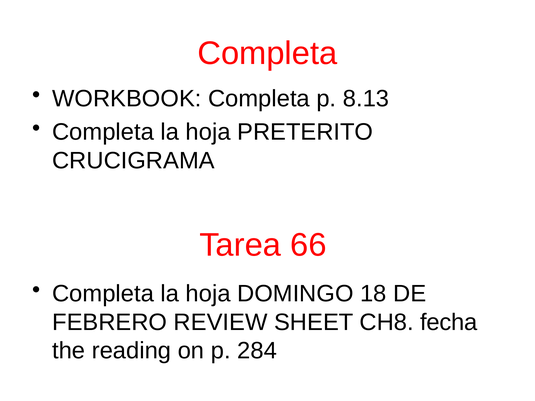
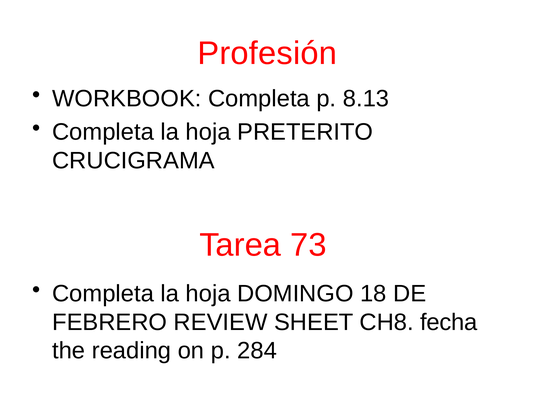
Completa: Completa -> Profesión (267, 54)
66: 66 -> 73 (308, 245)
